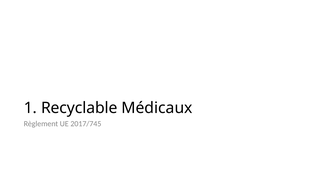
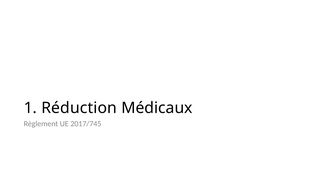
Recyclable: Recyclable -> Réduction (79, 108)
